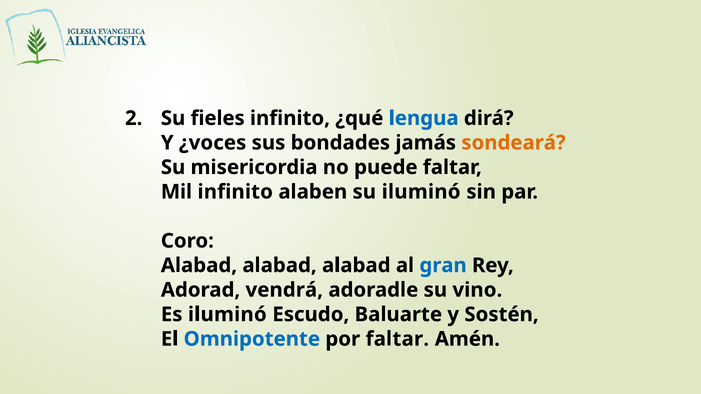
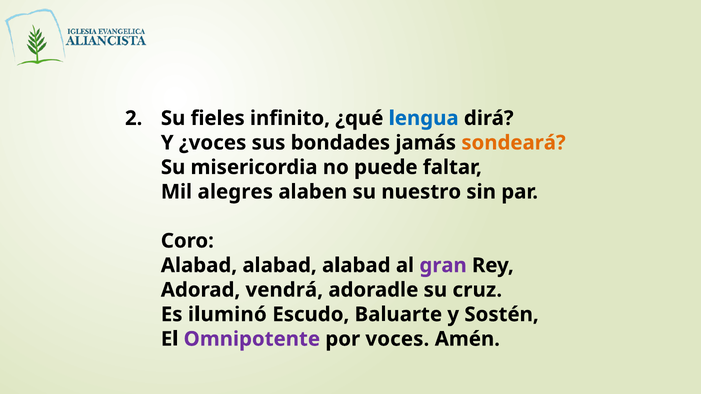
Mil infinito: infinito -> alegres (235, 192)
su iluminó: iluminó -> nuestro (421, 192)
gran colour: blue -> purple (443, 266)
vino: vino -> cruz (477, 290)
Omnipotente colour: blue -> purple (252, 339)
por faltar: faltar -> voces (397, 339)
